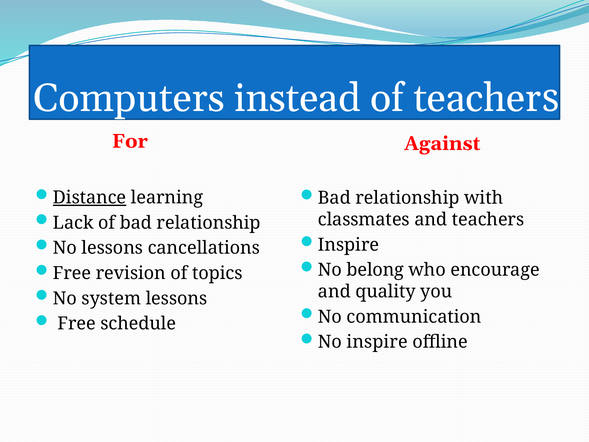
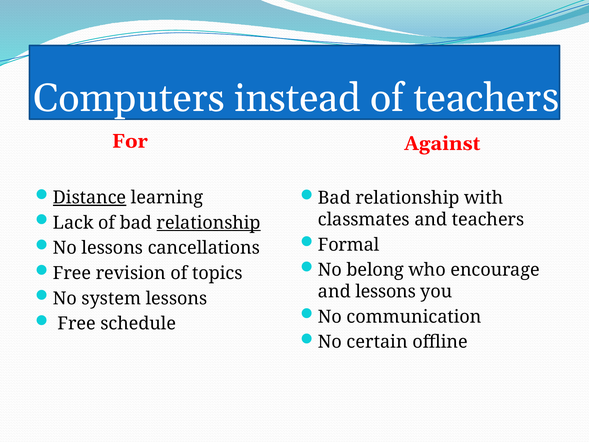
relationship underline: none -> present (209, 223)
Inspire: Inspire -> Formal (349, 245)
and quality: quality -> lessons (386, 291)
No inspire: inspire -> certain (377, 342)
